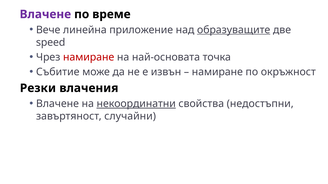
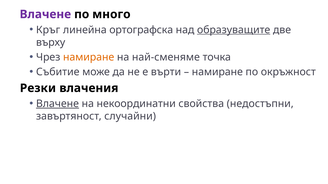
време: време -> много (111, 14)
Вече: Вече -> Кръг (48, 30)
приложение: приложение -> ортографска (141, 30)
speed: speed -> върху (51, 42)
намиране colour: red -> orange (89, 57)
най-основата: най-основата -> най-сменяме (166, 57)
извън: извън -> върти (166, 72)
Влачене underline: none -> present (57, 104)
некоординатни underline: present -> none (136, 104)
